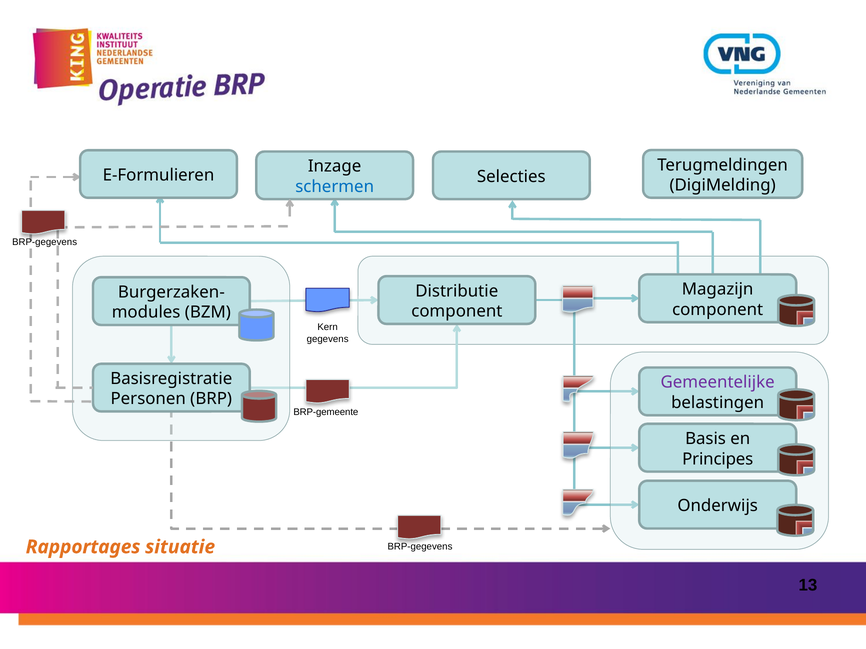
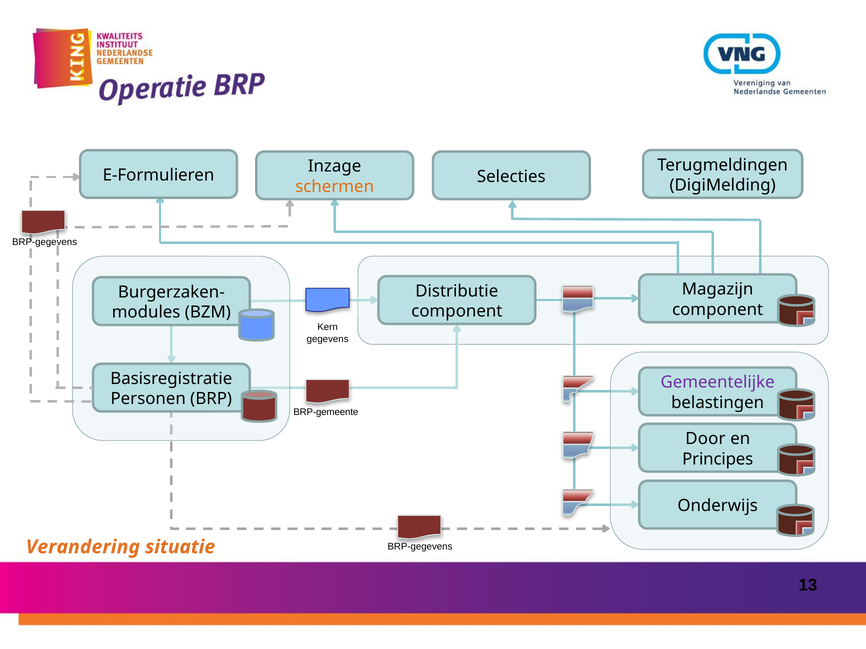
schermen colour: blue -> orange (335, 187)
Basis: Basis -> Door (705, 439)
Rapportages: Rapportages -> Verandering (83, 547)
